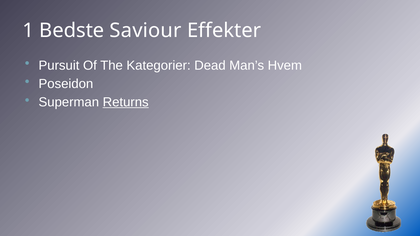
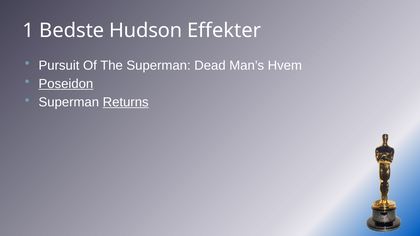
Saviour: Saviour -> Hudson (146, 31)
The Kategorier: Kategorier -> Superman (159, 65)
Poseidon underline: none -> present (66, 84)
